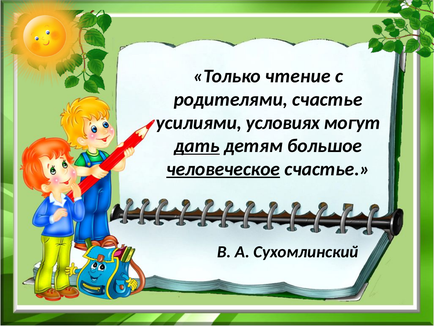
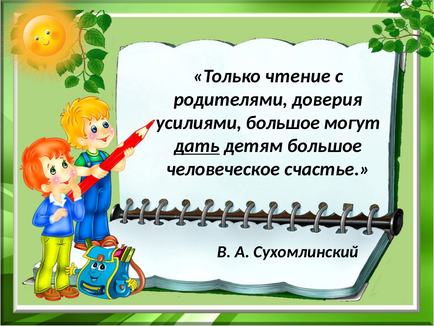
родителями счастье: счастье -> доверия (327, 99)
усилиями условиях: условиях -> большое (283, 122)
человеческое underline: present -> none (223, 169)
